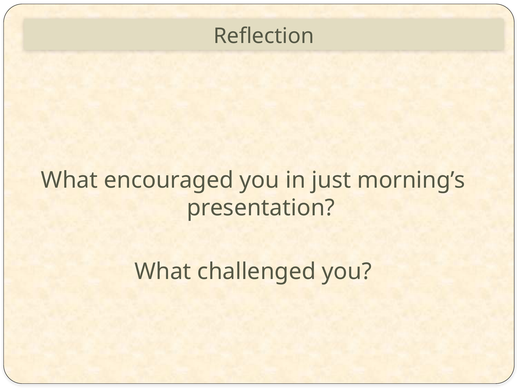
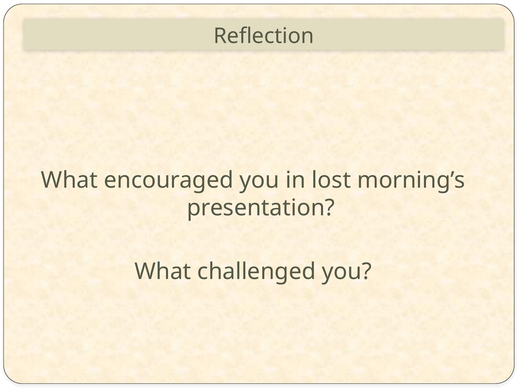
just: just -> lost (331, 180)
